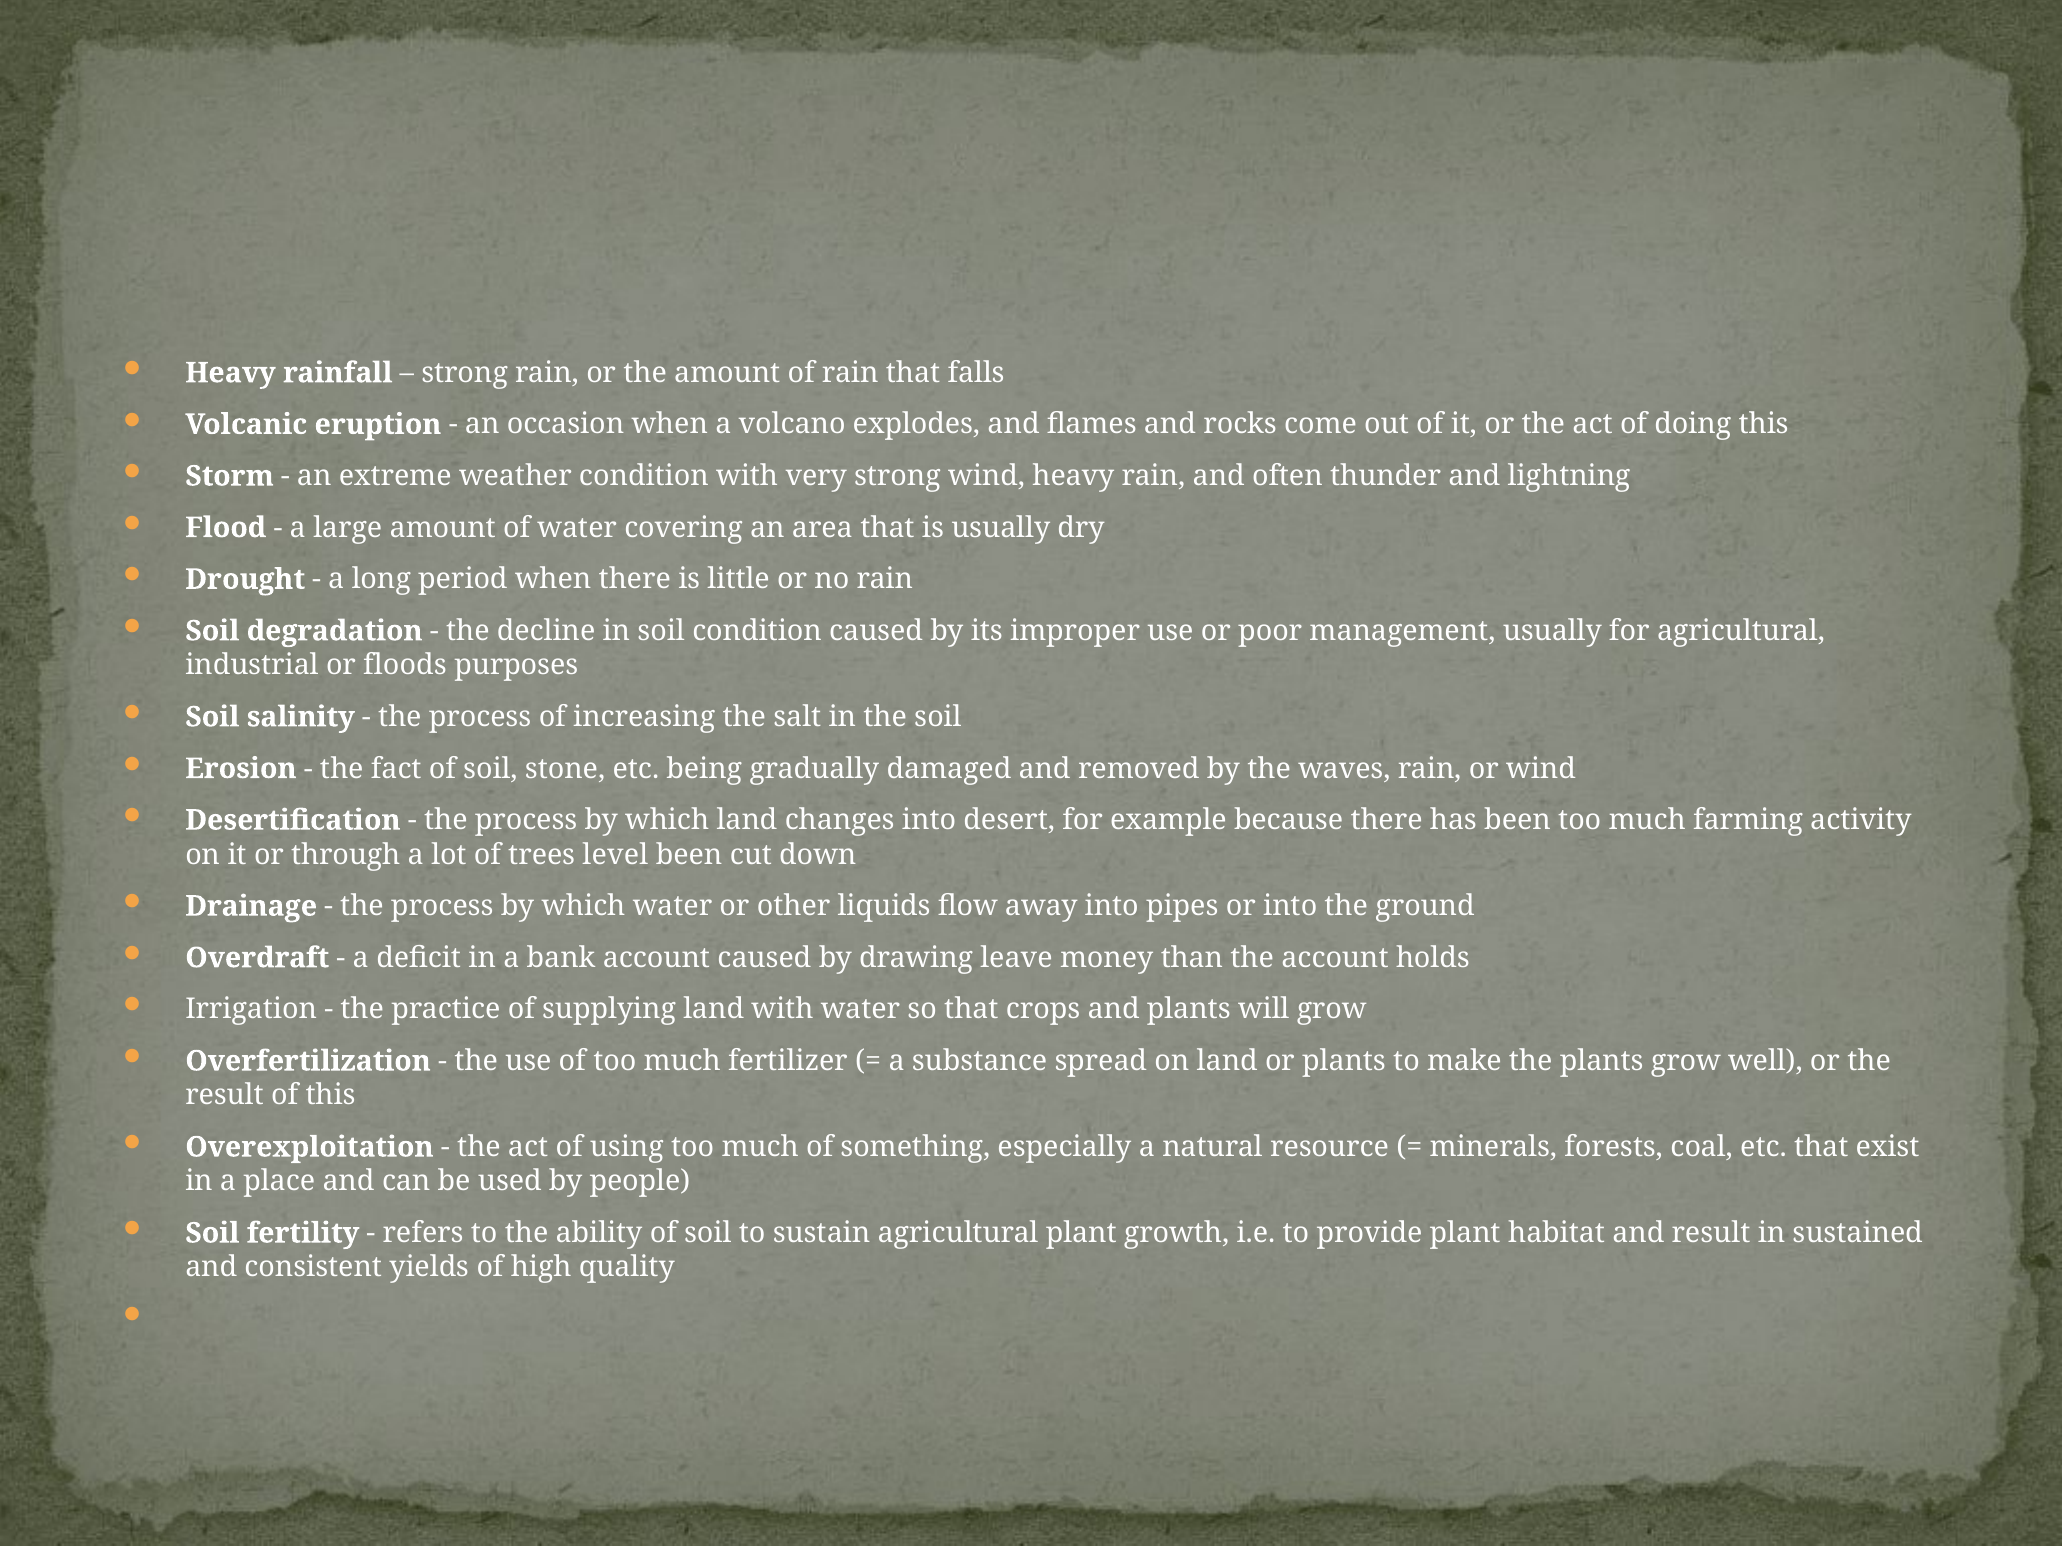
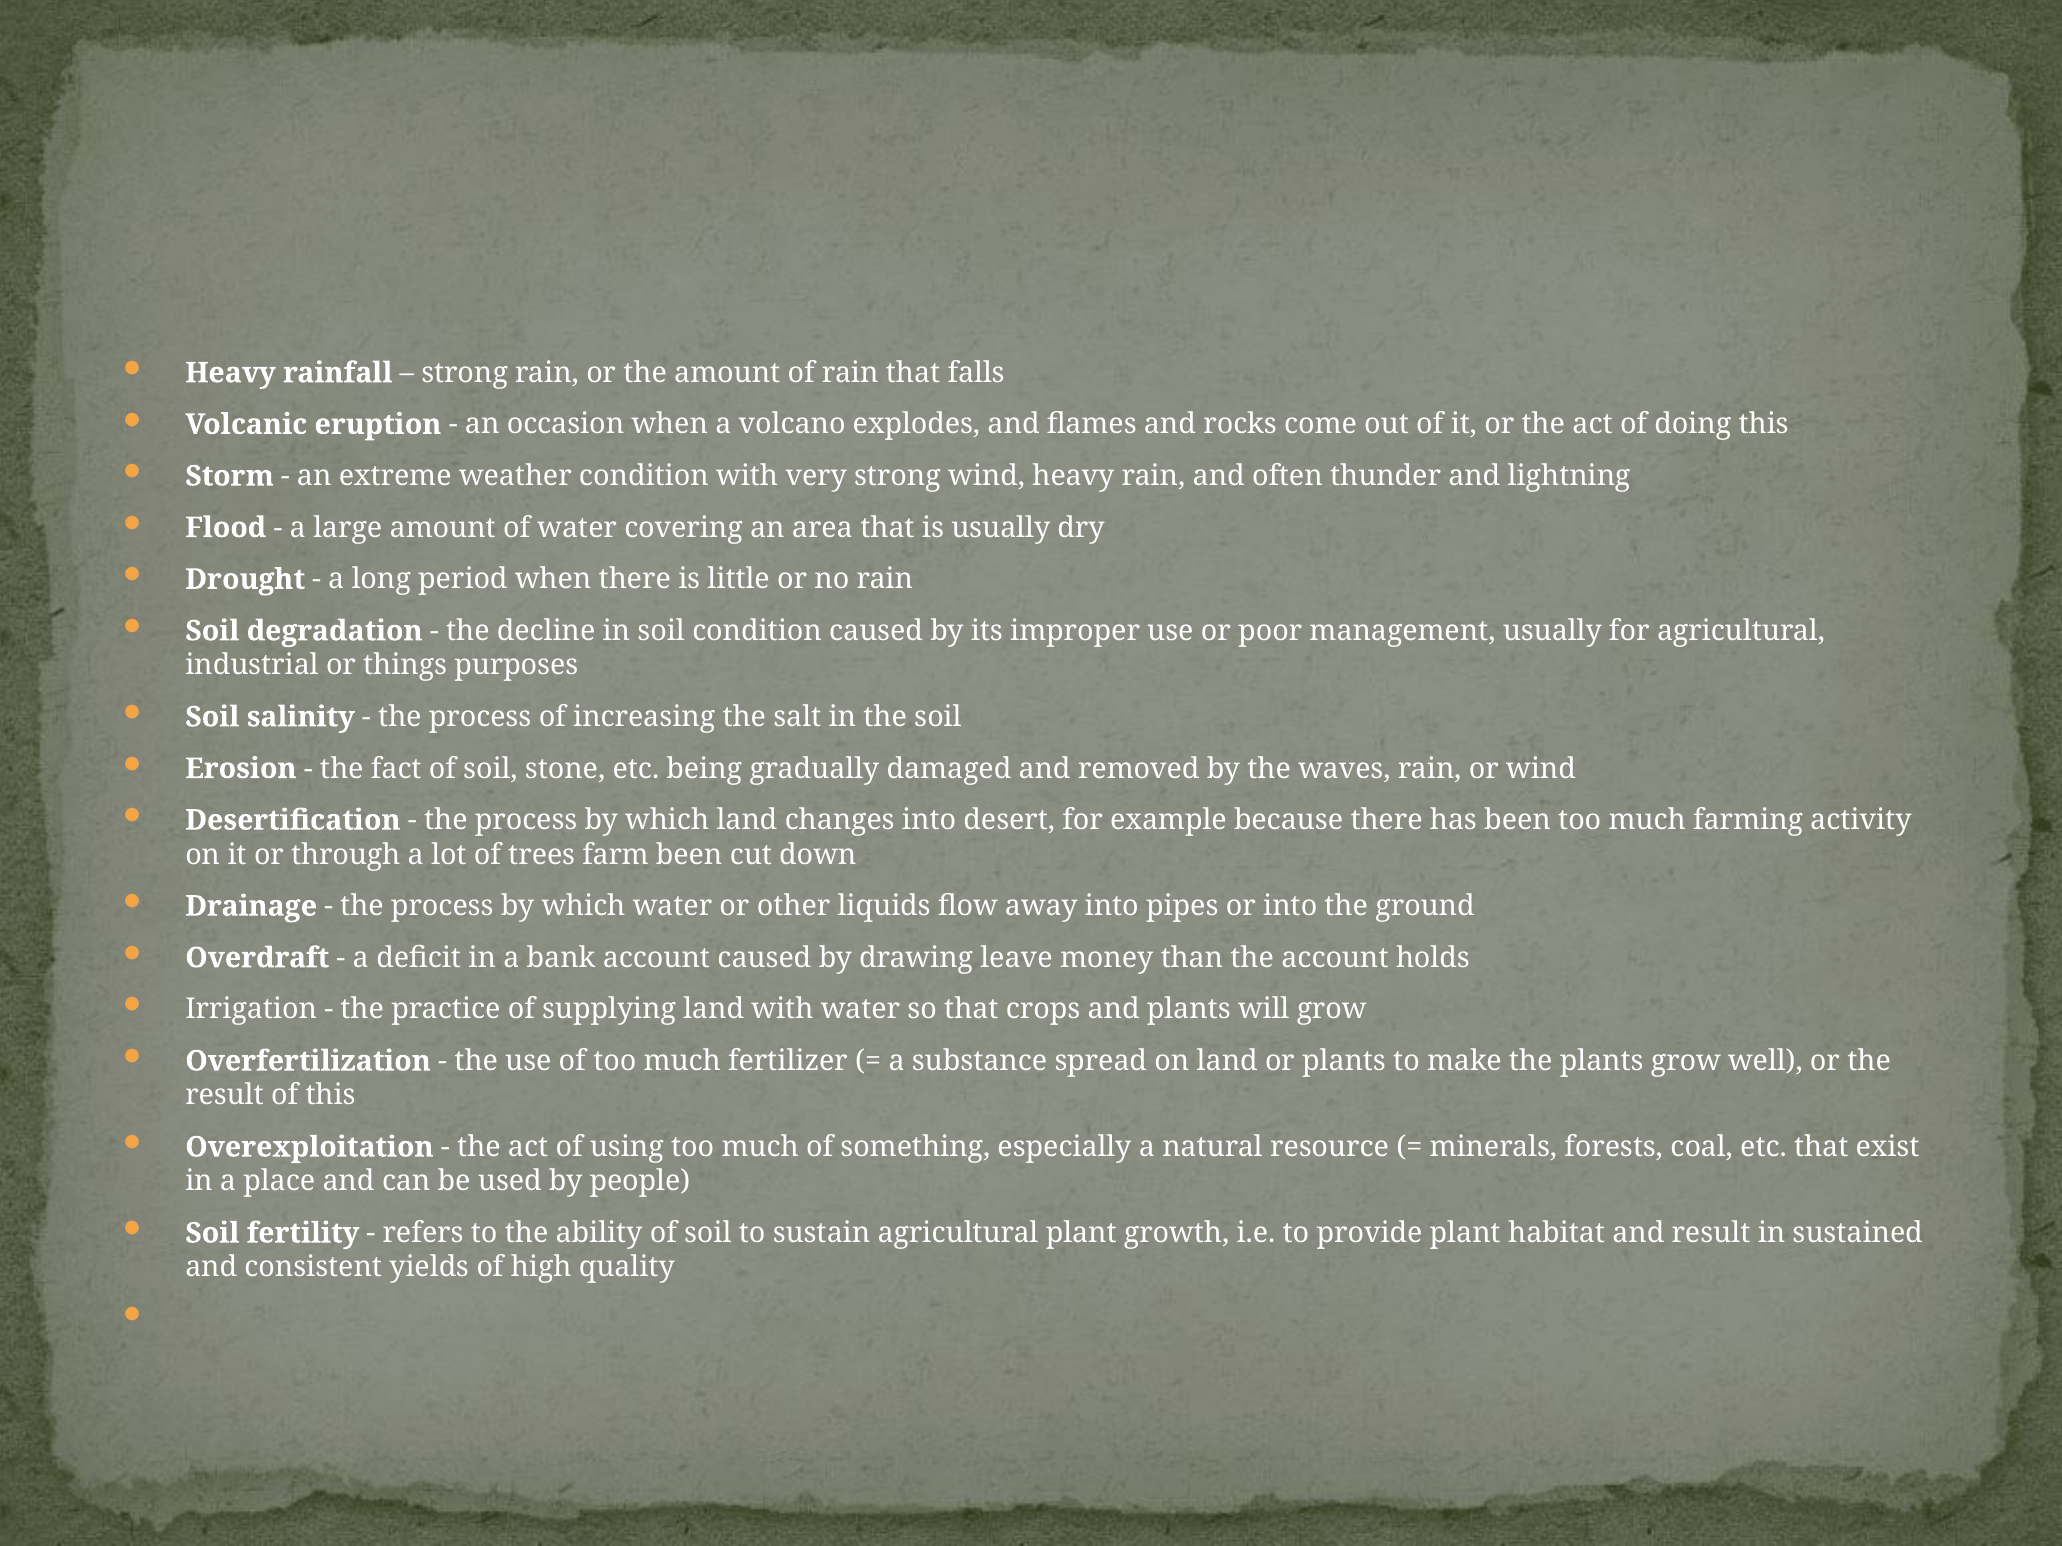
floods: floods -> things (405, 666)
level: level -> farm (616, 855)
